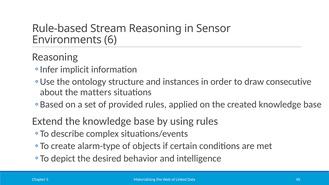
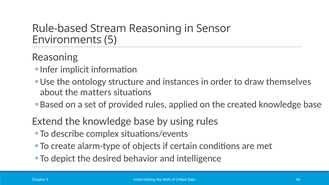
Environments 6: 6 -> 5 (110, 40)
consecutive: consecutive -> themselves (289, 82)
